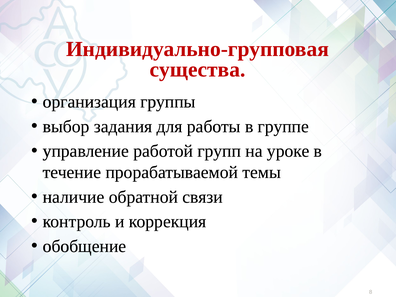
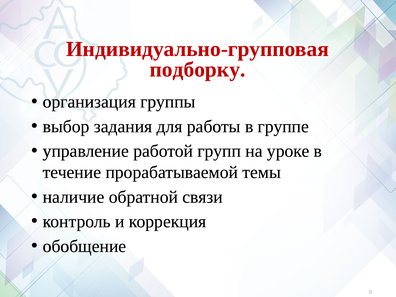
существа: существа -> подборку (197, 70)
